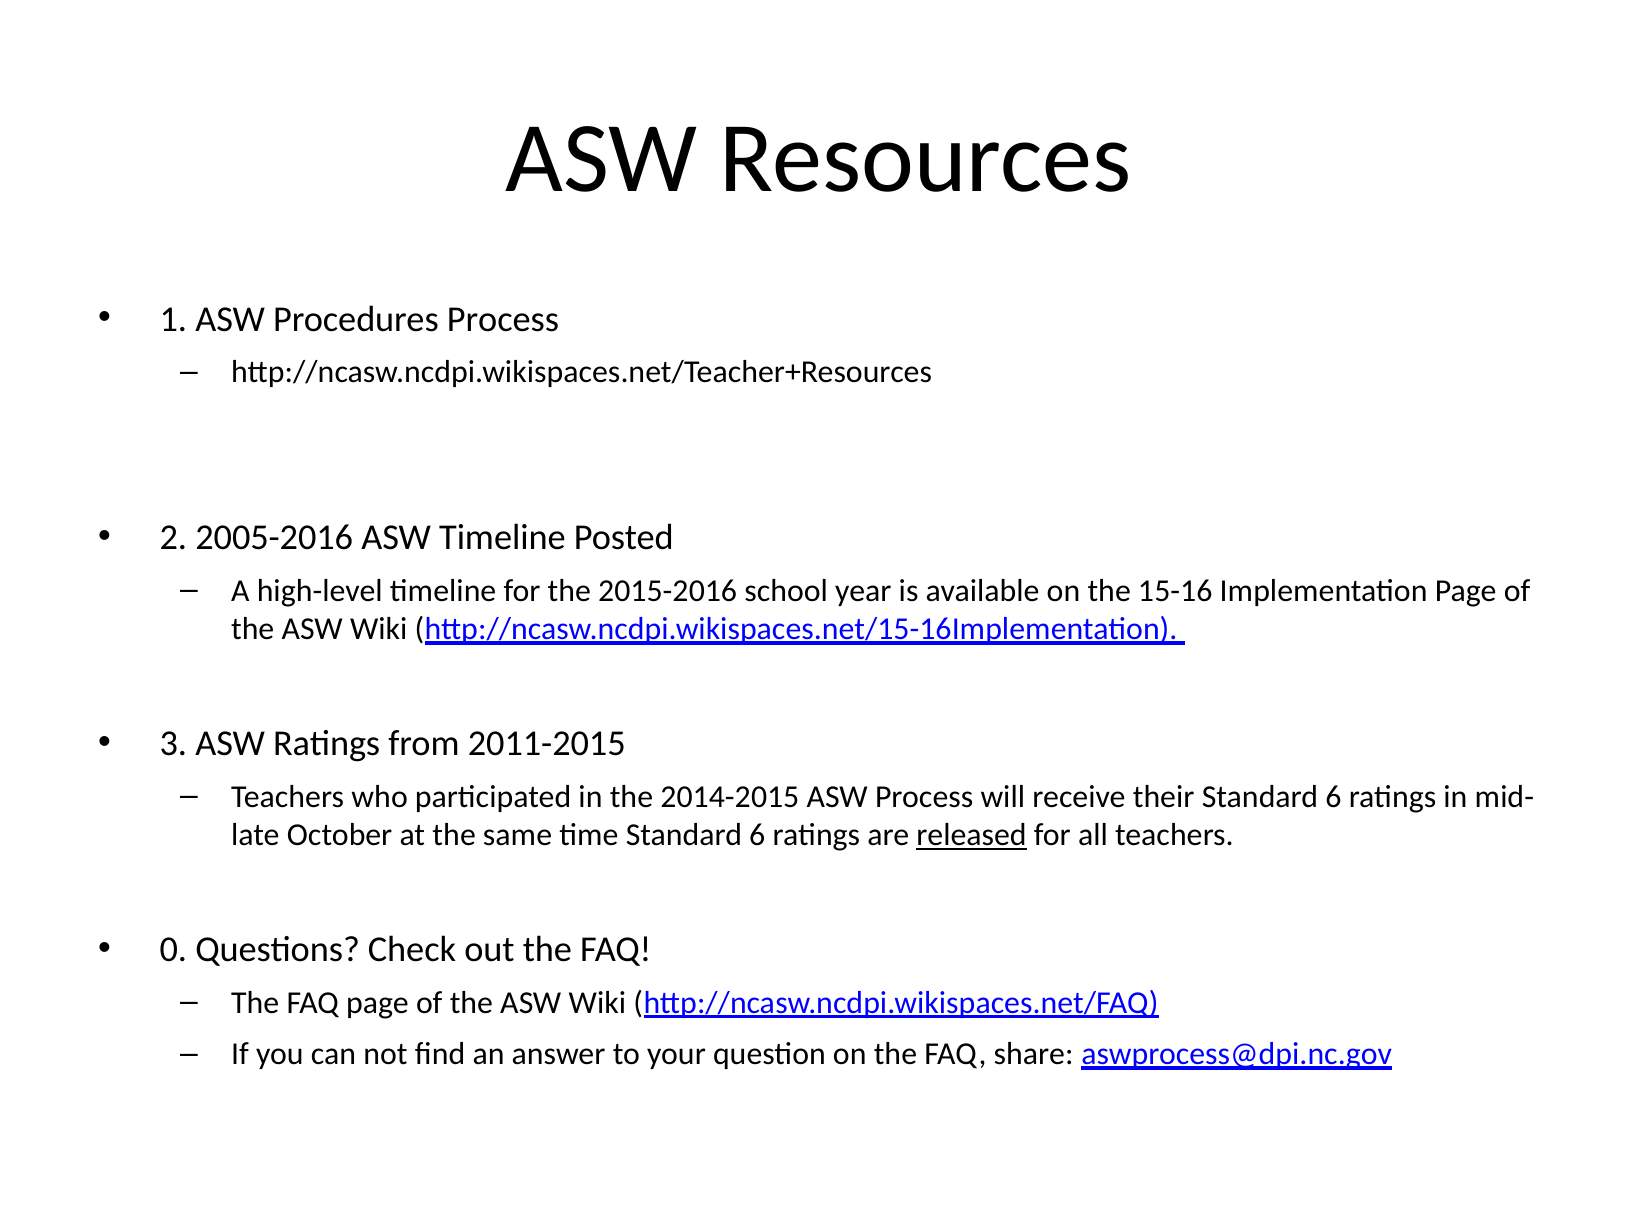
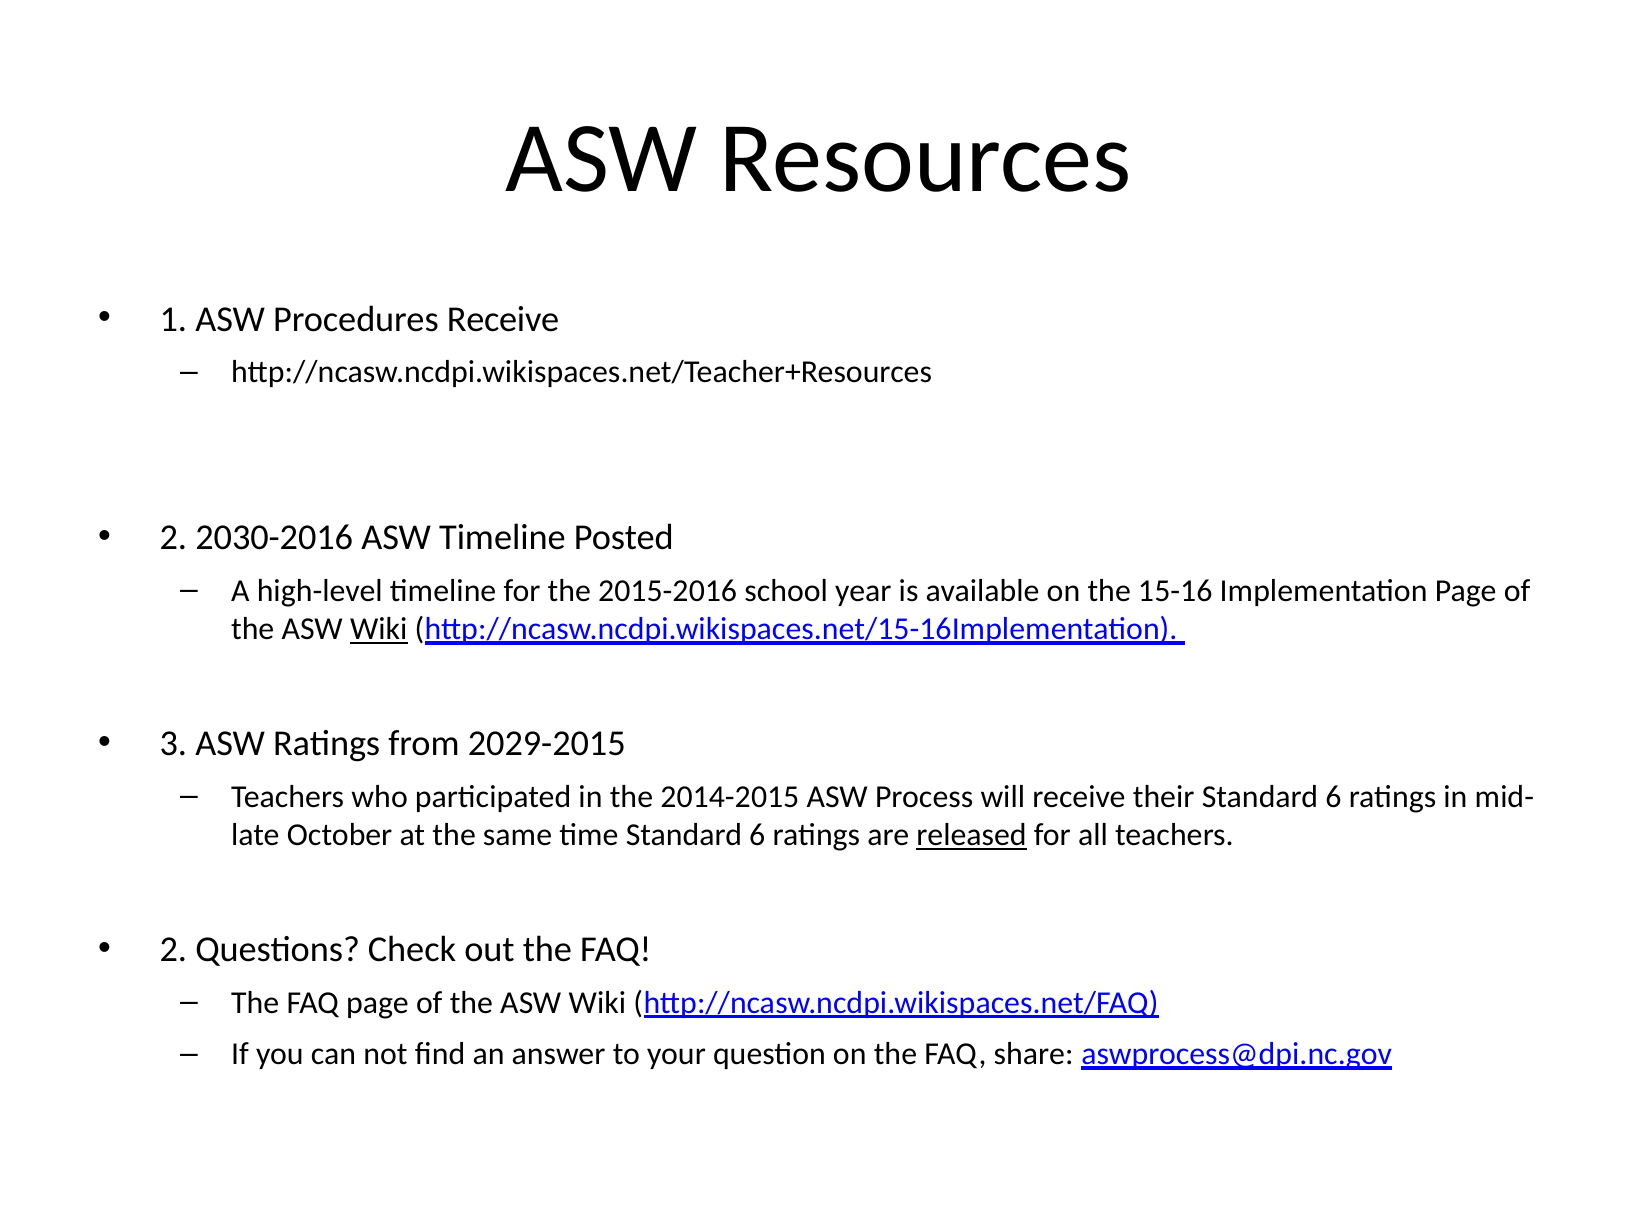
Procedures Process: Process -> Receive (503, 319)
2005-2016: 2005-2016 -> 2030-2016 (274, 537)
Wiki underline: none -> present (379, 629)
2011-2015: 2011-2015 -> 2029-2015 (547, 743)
0: 0 -> 2 (173, 949)
